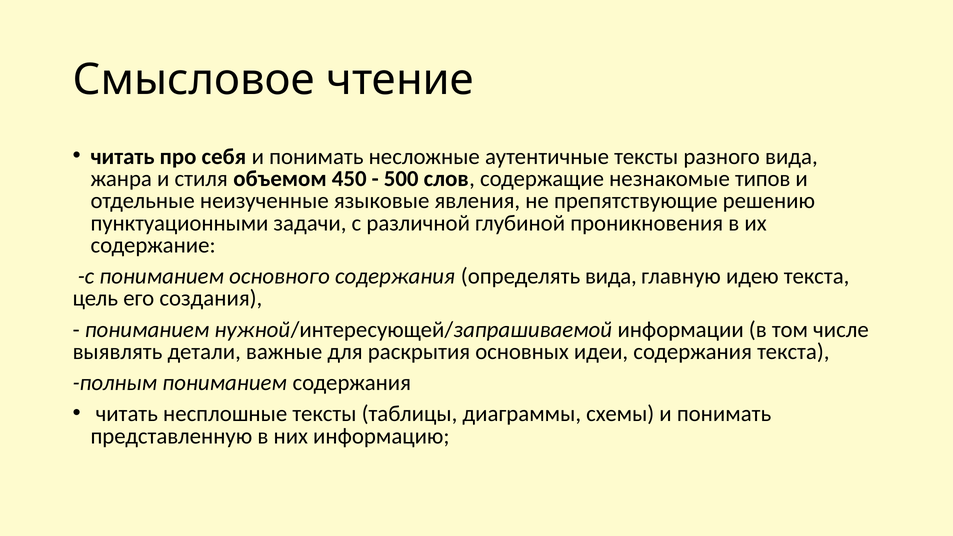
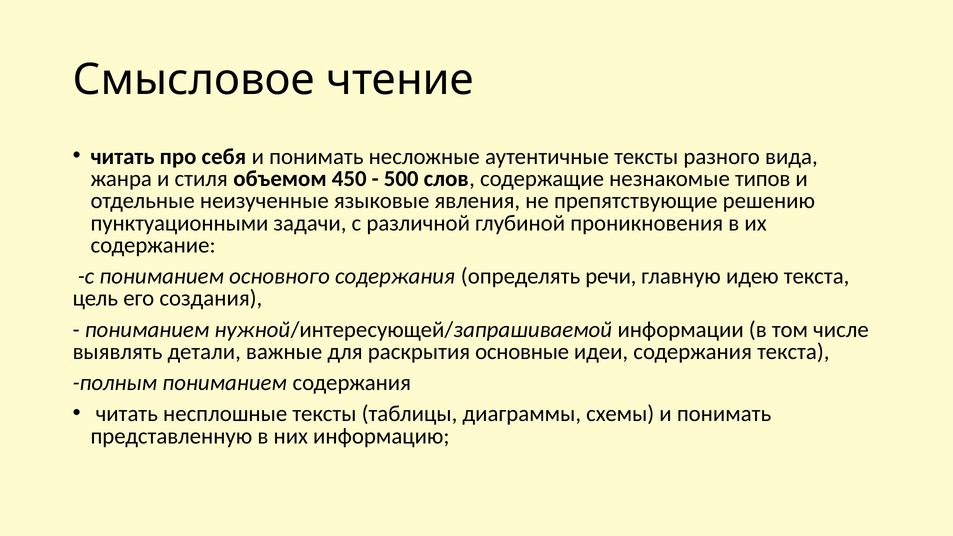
определять вида: вида -> речи (611, 276)
основных: основных -> основные (522, 352)
